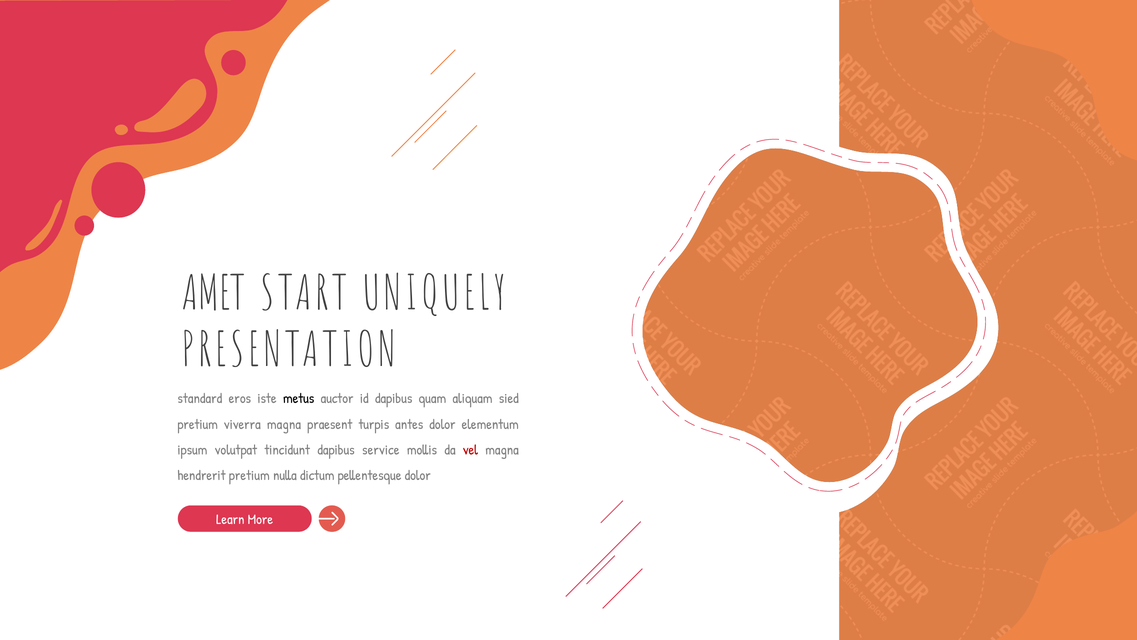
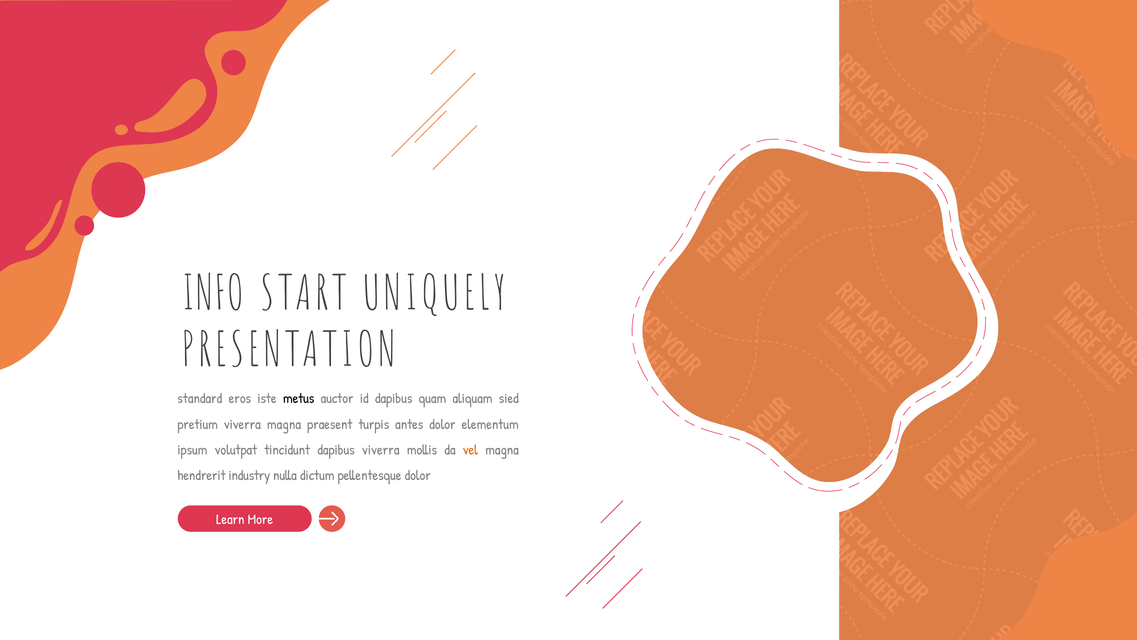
AMET: AMET -> INFO (213, 294)
dapibus service: service -> viverra (381, 450)
vel colour: red -> orange (470, 450)
hendrerit pretium: pretium -> industry (249, 475)
